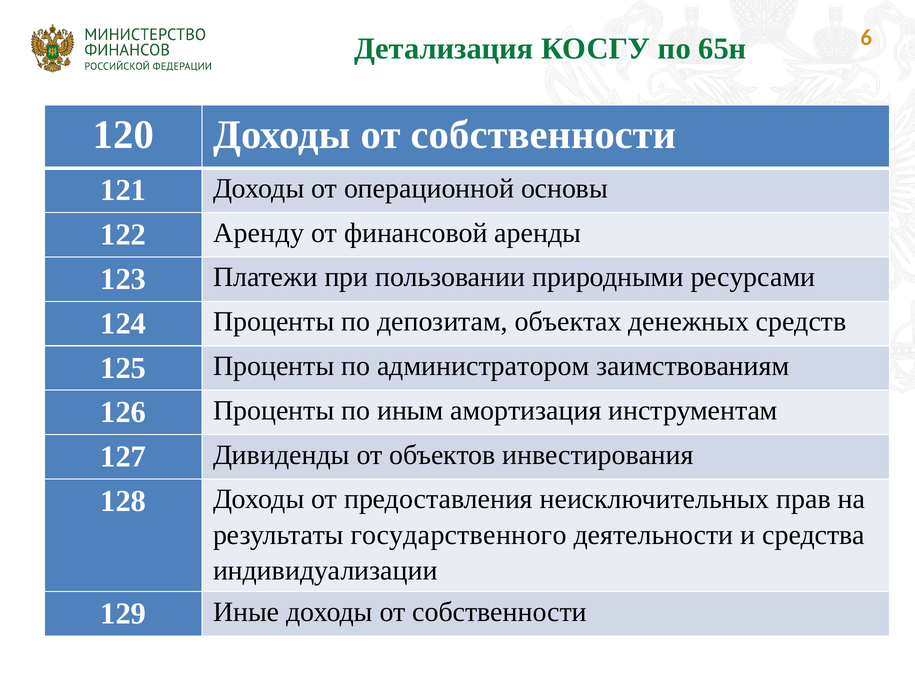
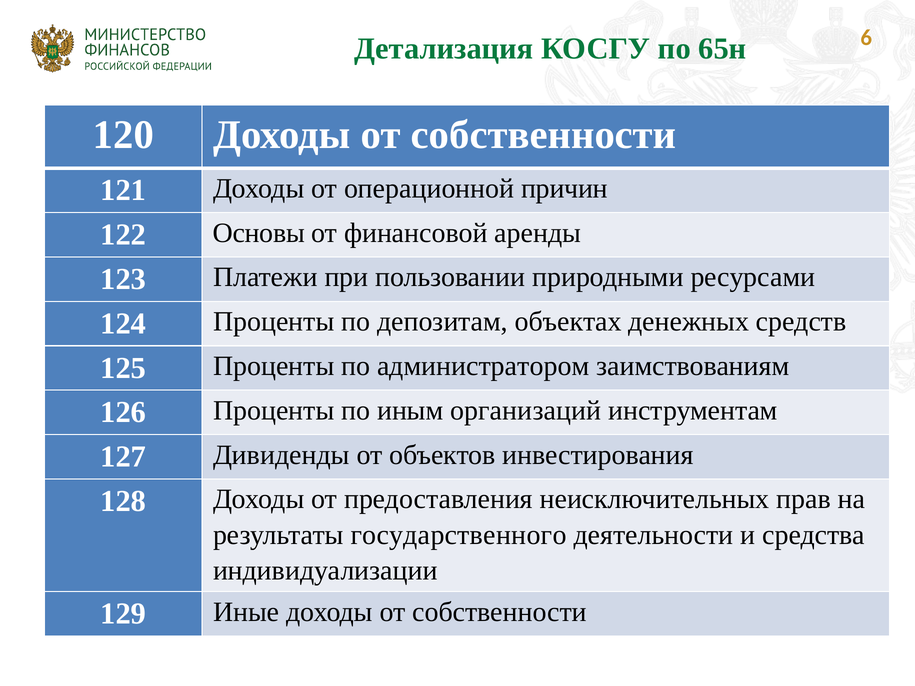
основы: основы -> причин (564, 189)
Аренду: Аренду -> Основы (259, 233)
амортизация: амортизация -> организаций (526, 411)
